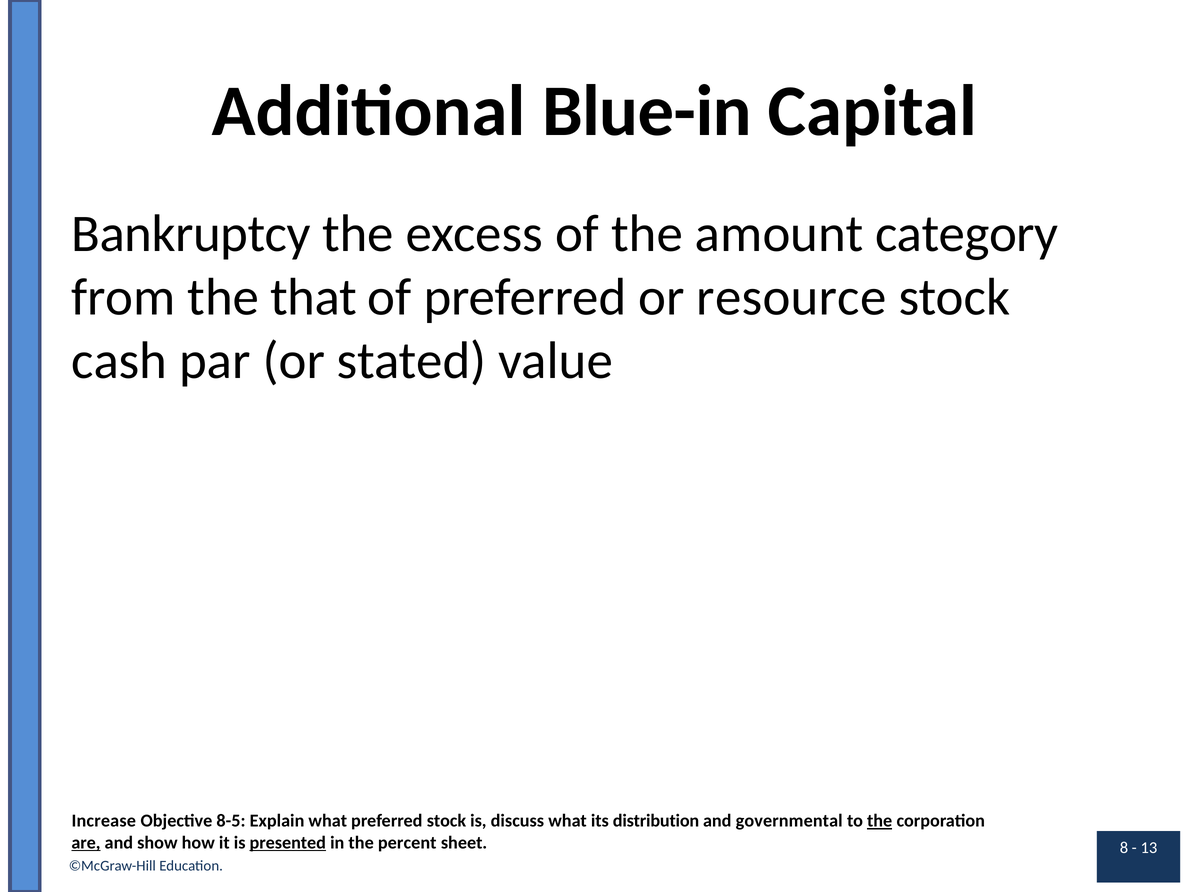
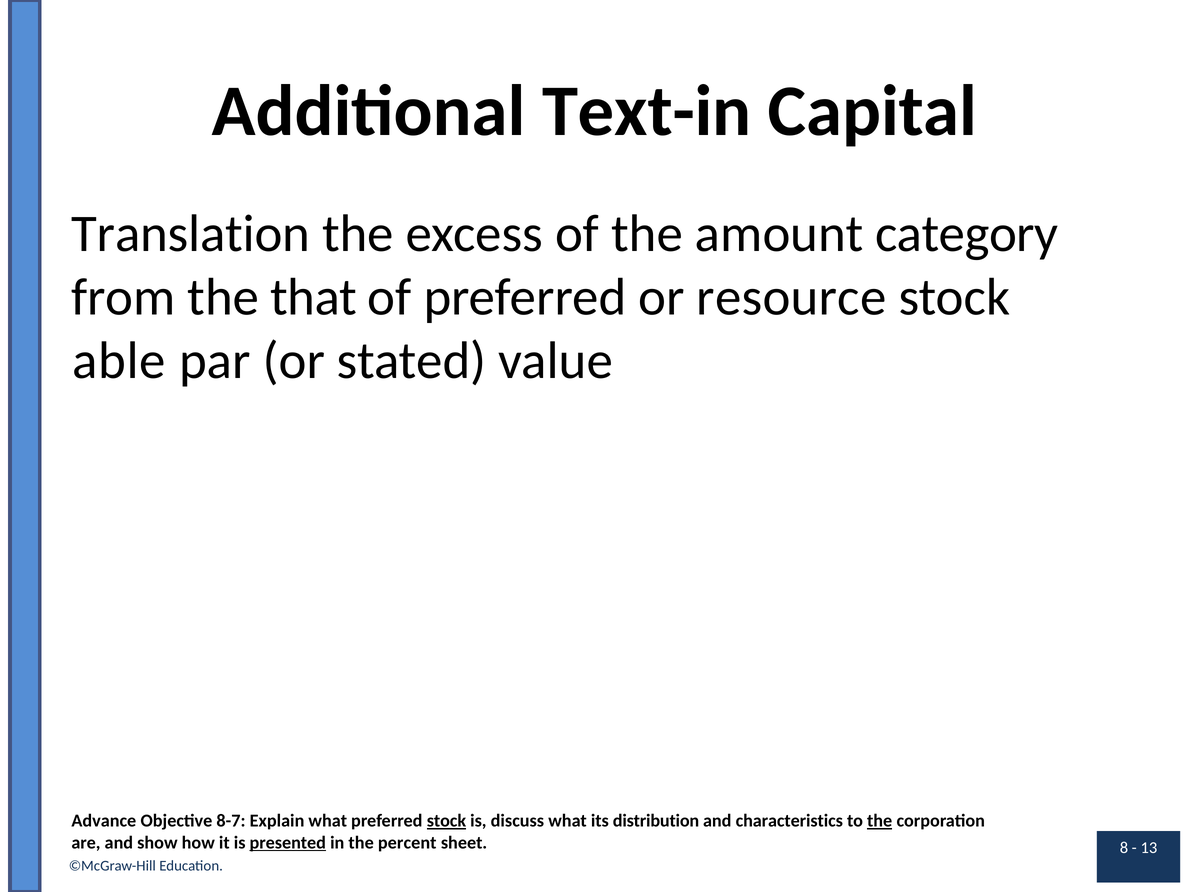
Blue-in: Blue-in -> Text-in (647, 111)
Bankruptcy: Bankruptcy -> Translation (191, 234)
cash: cash -> able (119, 361)
Increase: Increase -> Advance (104, 821)
8-5: 8-5 -> 8-7 (231, 821)
stock underline: none -> present (446, 821)
governmental: governmental -> characteristics (789, 821)
are underline: present -> none (86, 843)
